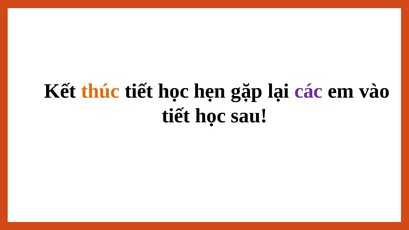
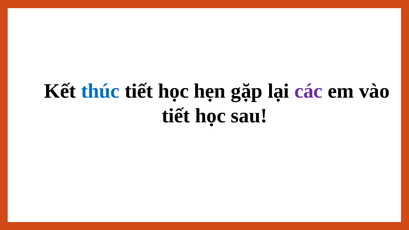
thúc colour: orange -> blue (100, 91)
